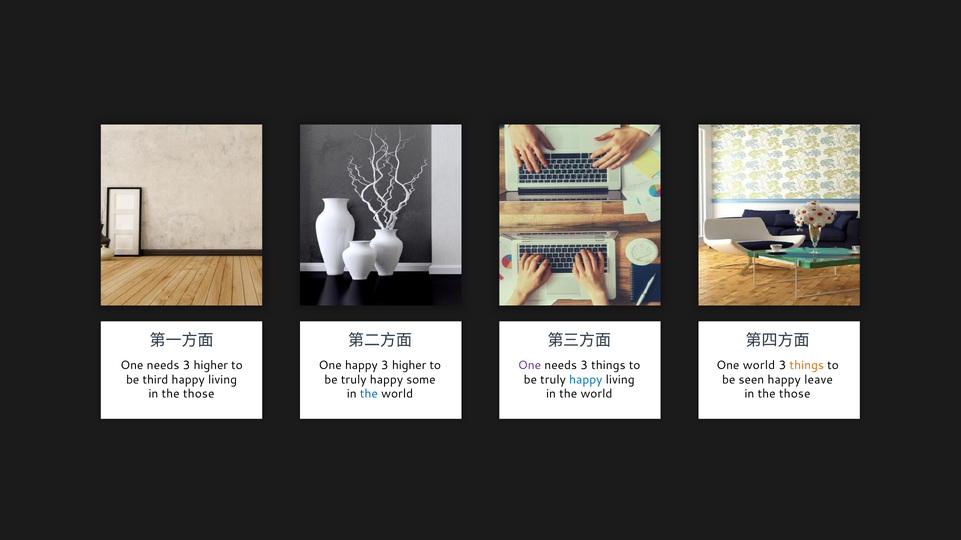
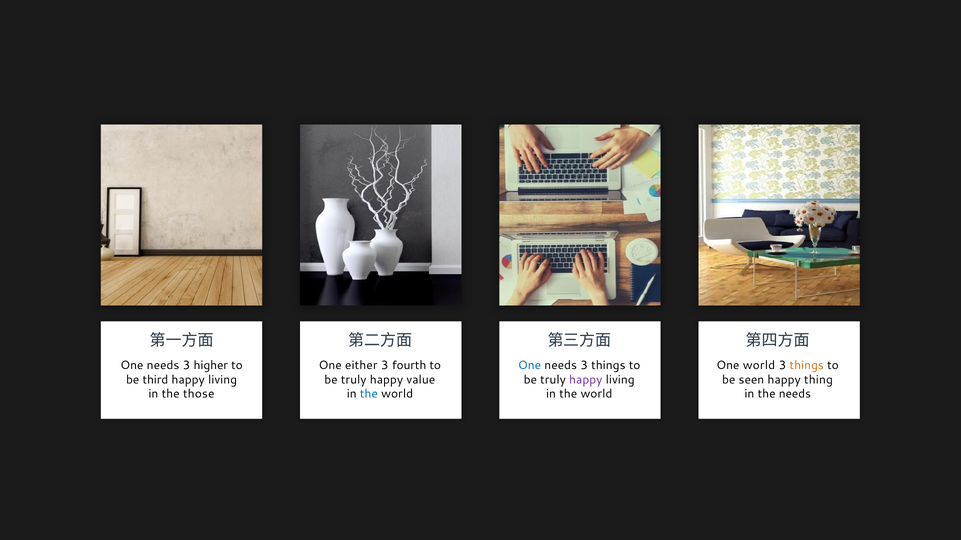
One happy: happy -> either (361, 366)
higher: higher -> fourth (409, 366)
One colour: purple -> blue (530, 366)
some: some -> value (421, 380)
happy colour: blue -> purple (586, 380)
leave: leave -> thing (819, 380)
those: those -> needs (795, 394)
